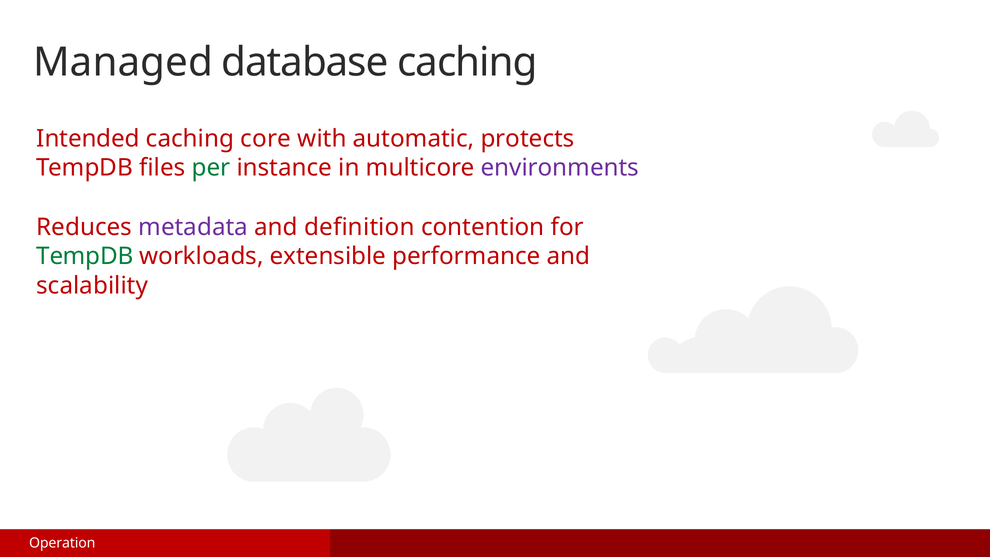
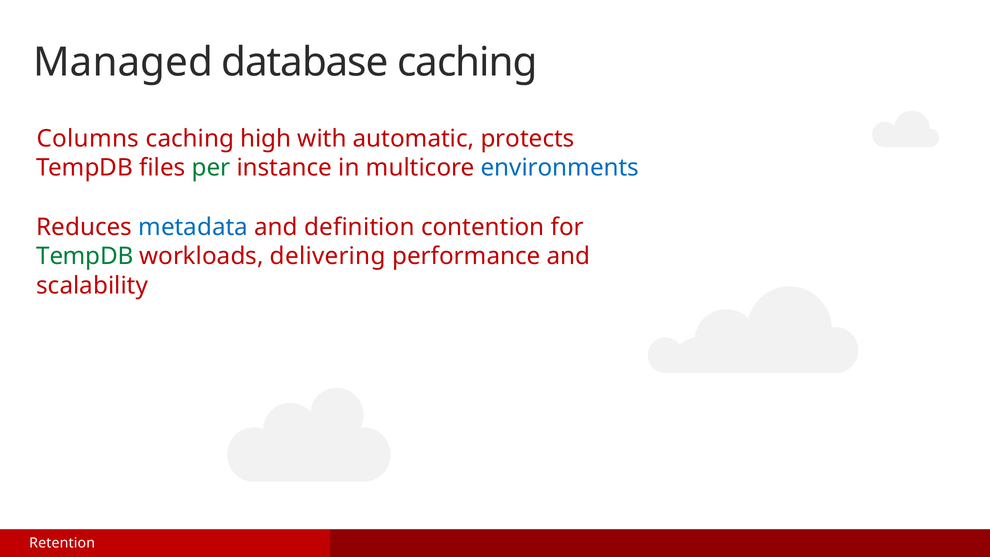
Intended: Intended -> Columns (88, 139)
core: core -> high (266, 139)
environments colour: purple -> blue (560, 168)
metadata colour: purple -> blue (193, 227)
extensible: extensible -> delivering (328, 256)
Operation: Operation -> Retention (62, 543)
